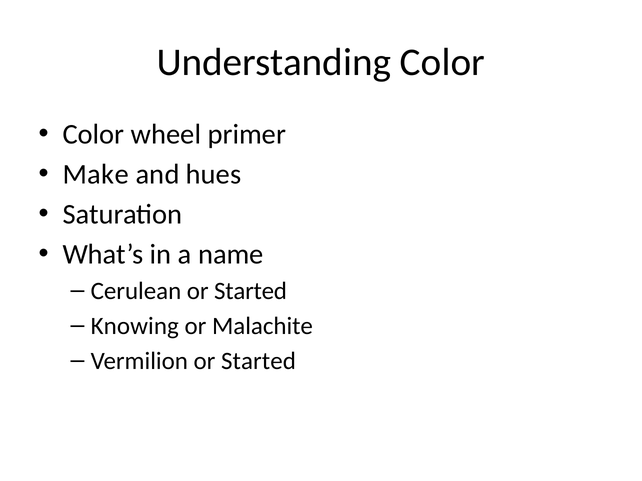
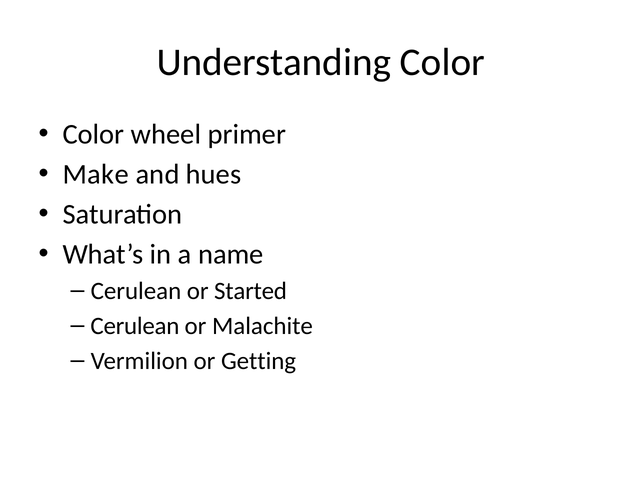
Knowing: Knowing -> Cerulean (135, 326)
Vermilion or Started: Started -> Getting (259, 361)
